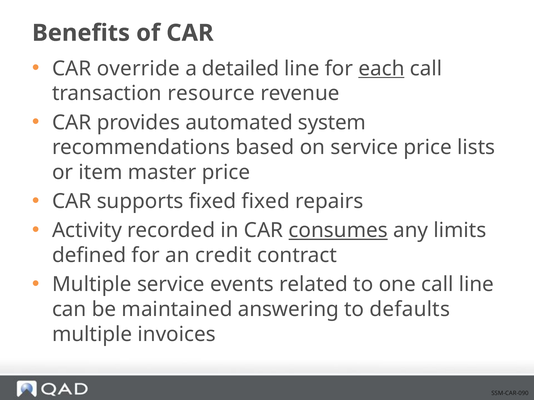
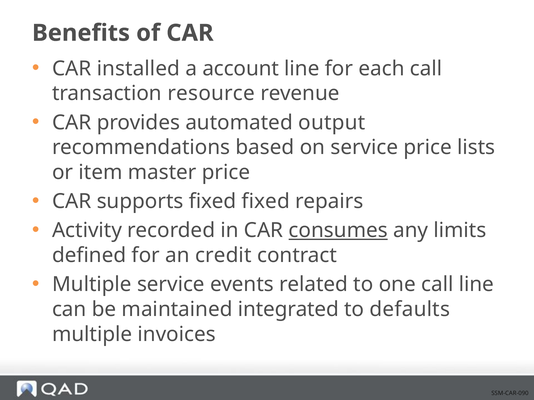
override: override -> installed (138, 69)
detailed: detailed -> account (241, 69)
each underline: present -> none (381, 69)
system: system -> output (332, 123)
answering: answering -> integrated (288, 310)
